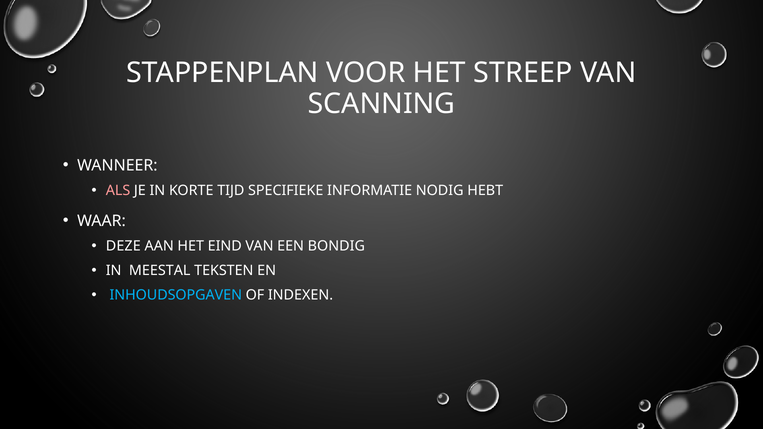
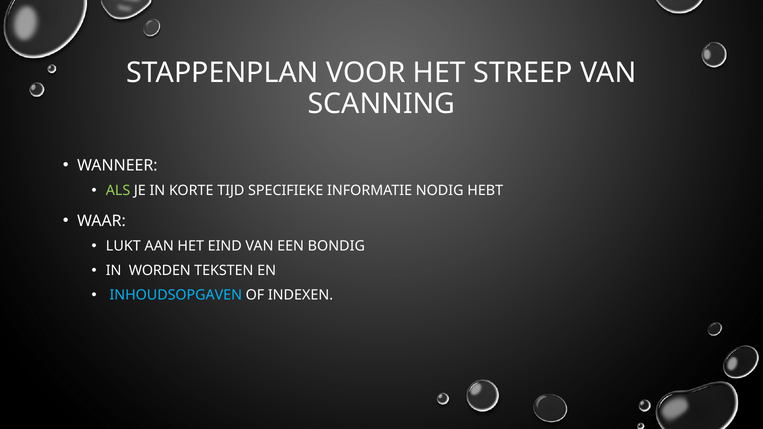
ALS colour: pink -> light green (118, 191)
DEZE: DEZE -> LUKT (123, 246)
MEESTAL: MEESTAL -> WORDEN (160, 271)
